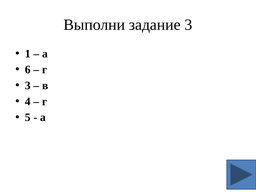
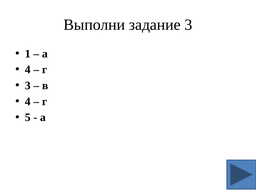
6: 6 -> 4 (28, 70)
